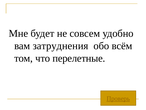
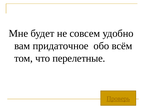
затруднения: затруднения -> придаточное (61, 46)
